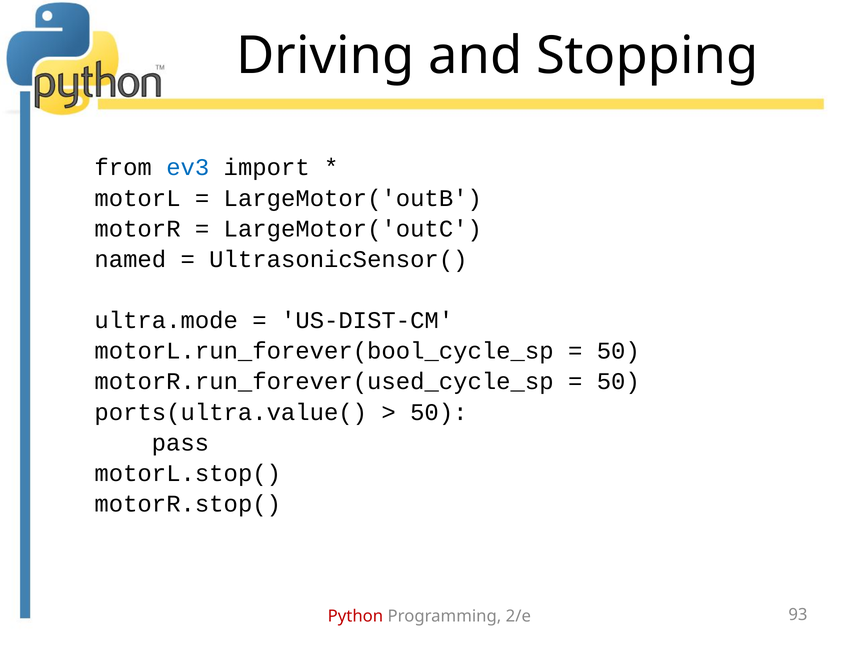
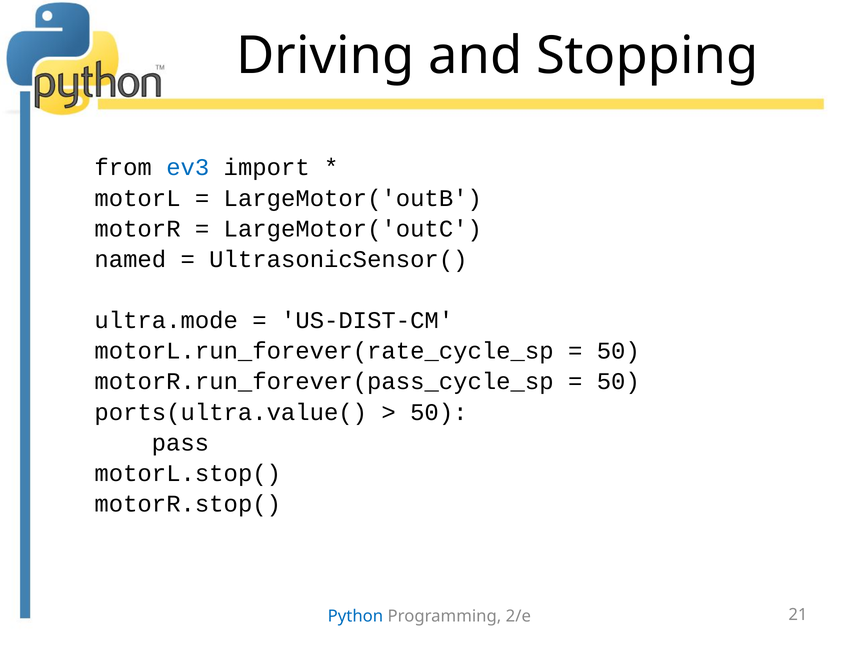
motorL.run_forever(bool_cycle_sp: motorL.run_forever(bool_cycle_sp -> motorL.run_forever(rate_cycle_sp (324, 351)
motorR.run_forever(used_cycle_sp: motorR.run_forever(used_cycle_sp -> motorR.run_forever(pass_cycle_sp (324, 381)
Python colour: red -> blue (355, 615)
93: 93 -> 21 (798, 614)
